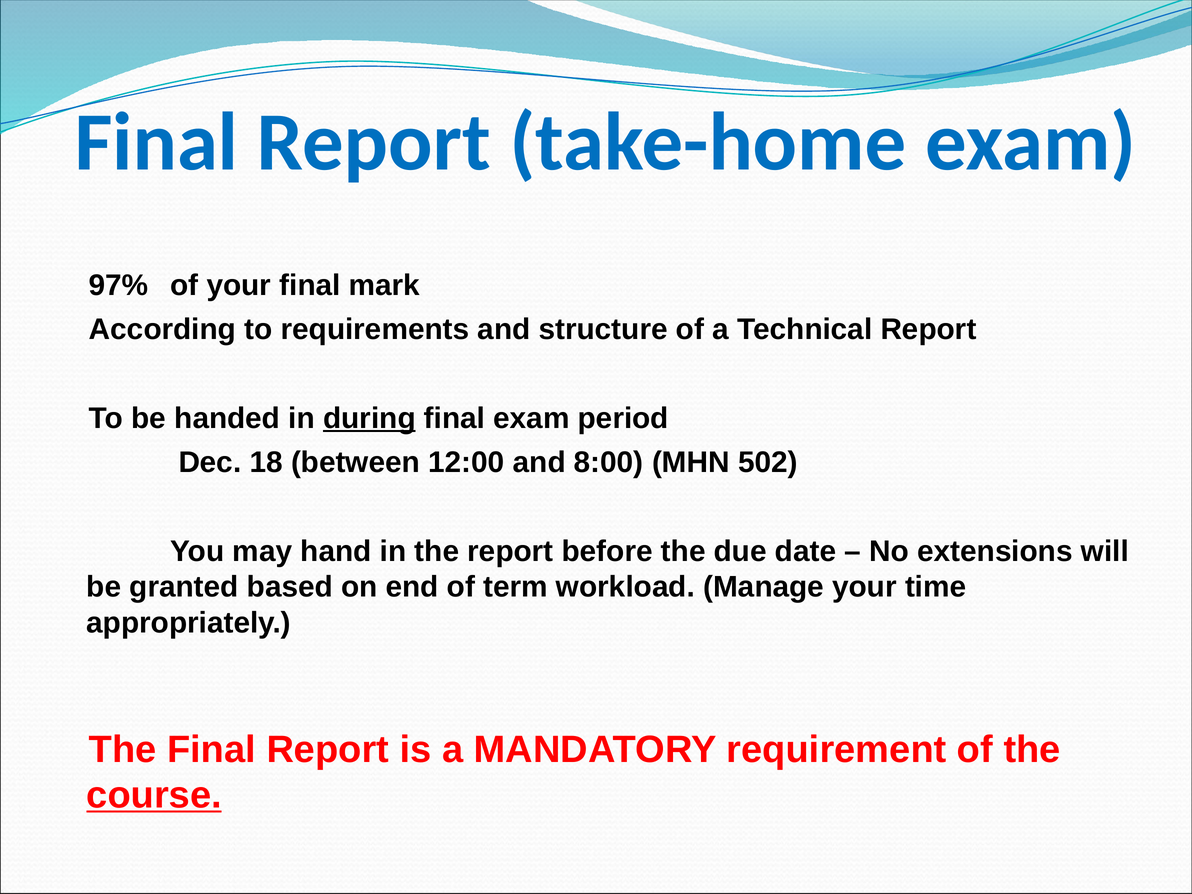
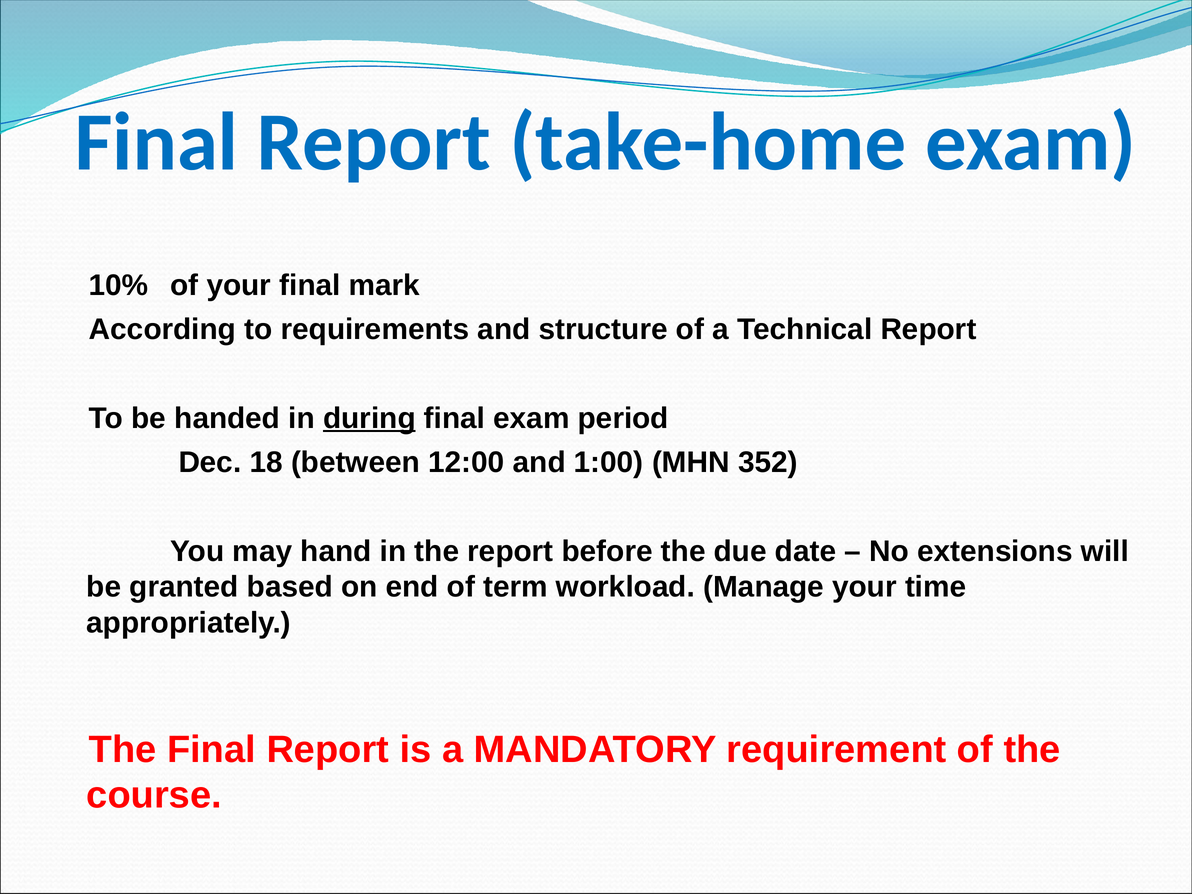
97%: 97% -> 10% (119, 285)
8:00: 8:00 -> 1:00 (609, 463)
502: 502 -> 352 (768, 463)
course underline: present -> none (154, 795)
